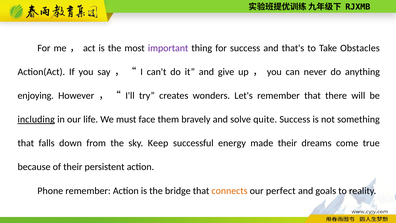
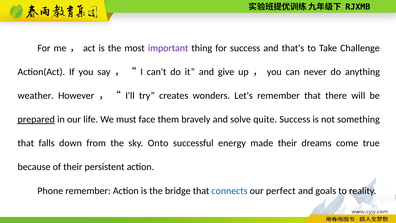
Obstacles: Obstacles -> Challenge (360, 48)
enjoying: enjoying -> weather (36, 95)
including: including -> prepared (36, 119)
Keep: Keep -> Onto (158, 143)
connects colour: orange -> blue (230, 191)
